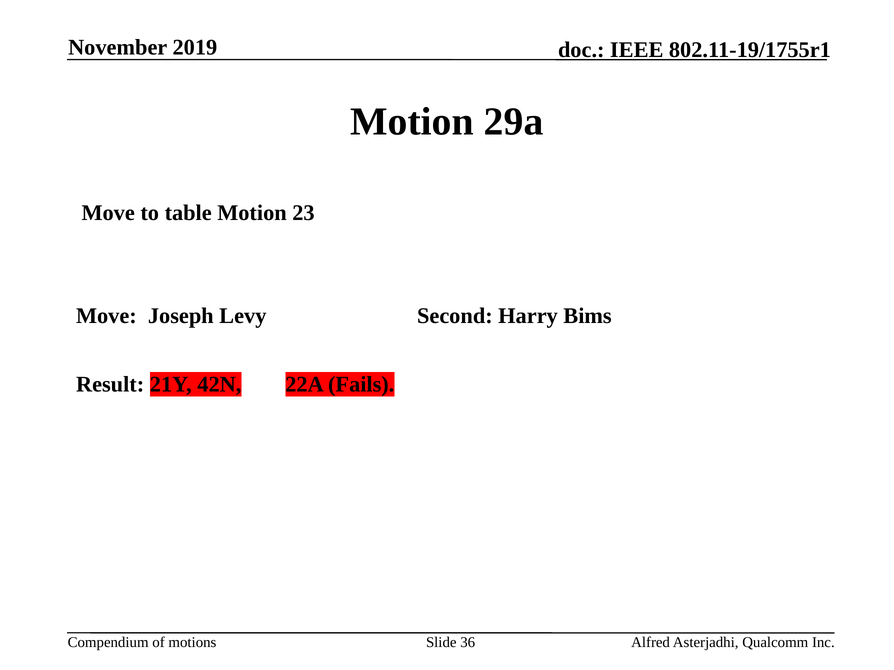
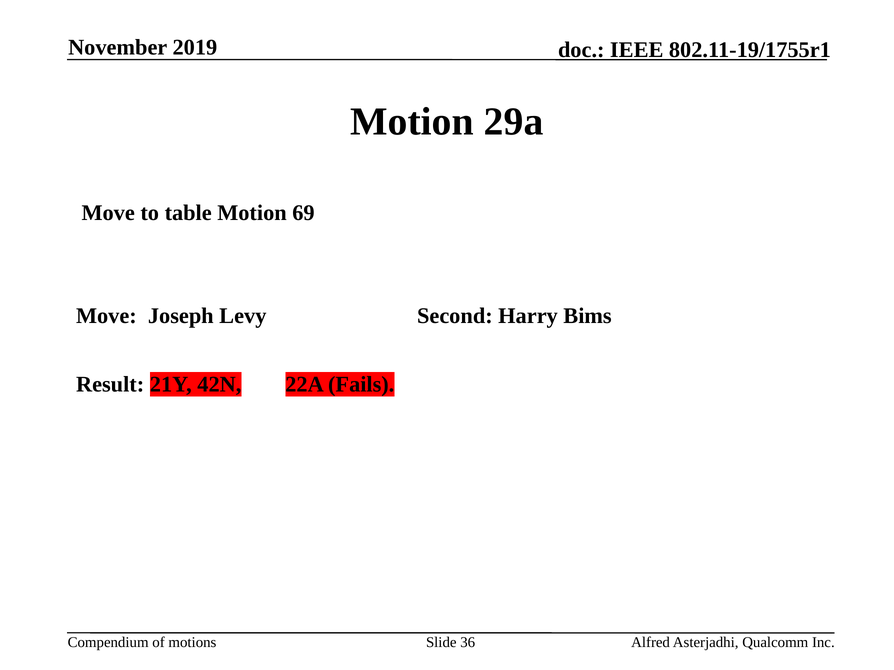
23: 23 -> 69 (303, 213)
